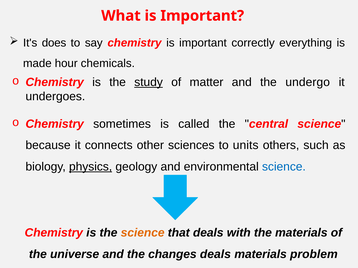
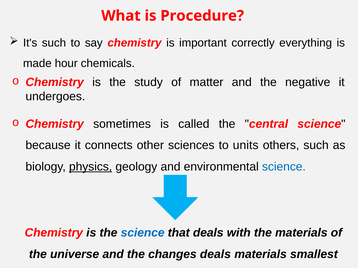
What is Important: Important -> Procedure (202, 16)
It's does: does -> such (54, 43)
study underline: present -> none (149, 82)
undergo: undergo -> negative (308, 82)
science colour: orange -> blue (143, 233)
problem: problem -> smallest (314, 255)
